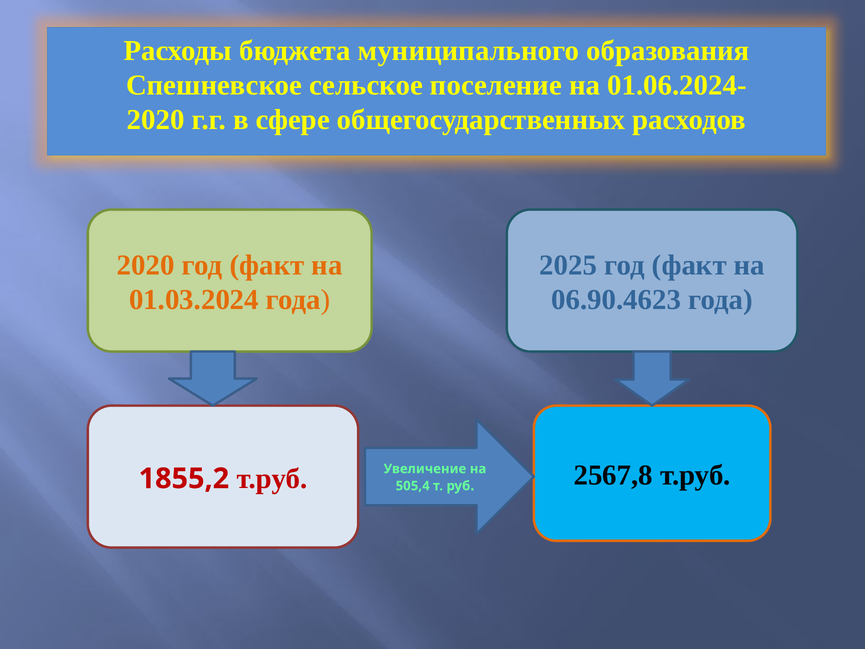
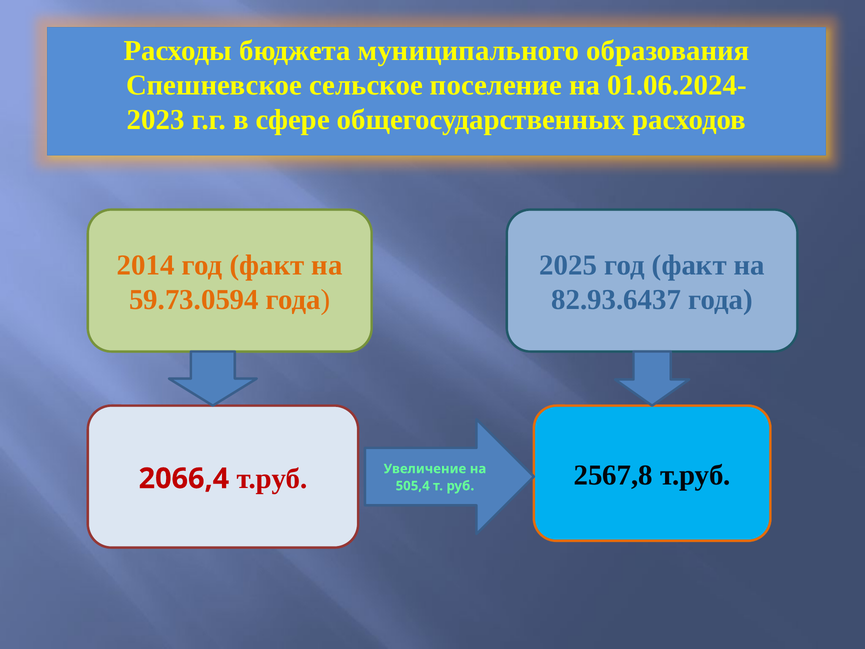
2020: 2020 -> 2023 (156, 120)
2020: 2020 -> 2014 (146, 265)
01.03.2024: 01.03.2024 -> 59.73.0594 (194, 300)
06.90.4623: 06.90.4623 -> 82.93.6437 (616, 300)
1855,2: 1855,2 -> 2066,4 (184, 478)
